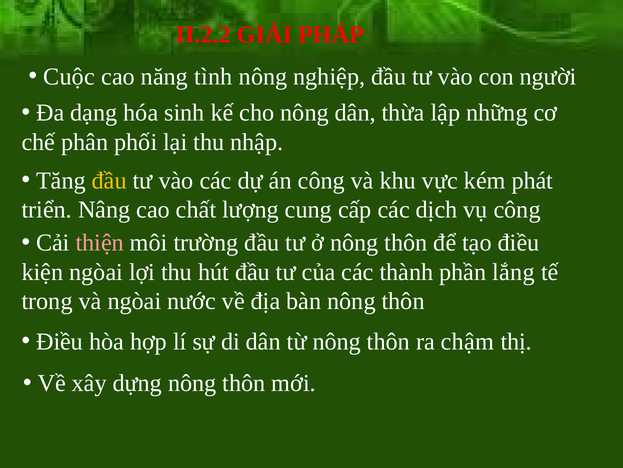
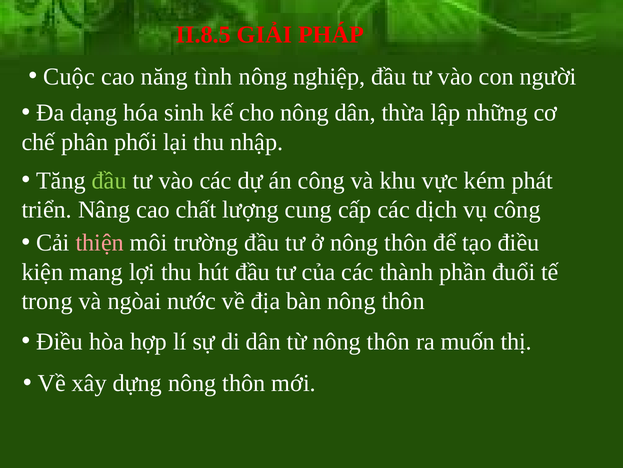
II.2.2: II.2.2 -> II.8.5 (203, 35)
đầu colour: yellow -> light green (109, 180)
kiện ngòai: ngòai -> mang (96, 272)
lắng: lắng -> đuổi (514, 272)
chậm: chậm -> muốn (468, 341)
